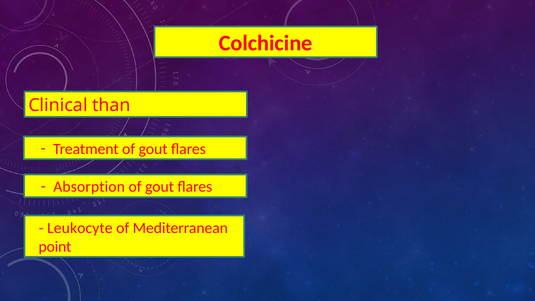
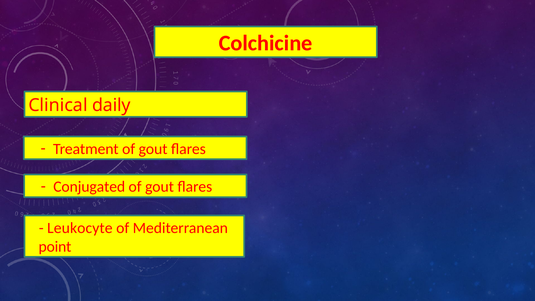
than: than -> daily (111, 105)
Absorption: Absorption -> Conjugated (89, 187)
